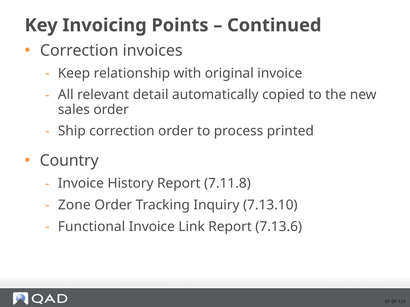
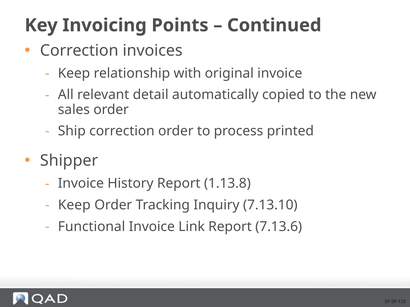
Country: Country -> Shipper (69, 161)
7.11.8: 7.11.8 -> 1.13.8 (227, 184)
Zone: Zone -> Keep (74, 205)
